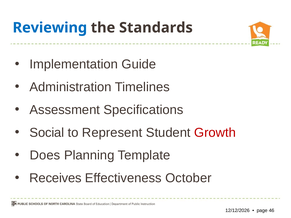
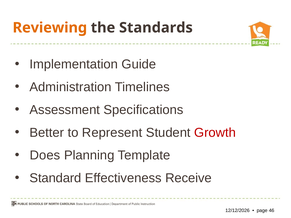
Reviewing colour: blue -> orange (50, 28)
Social: Social -> Better (47, 133)
Receives: Receives -> Standard (55, 178)
October: October -> Receive (188, 178)
